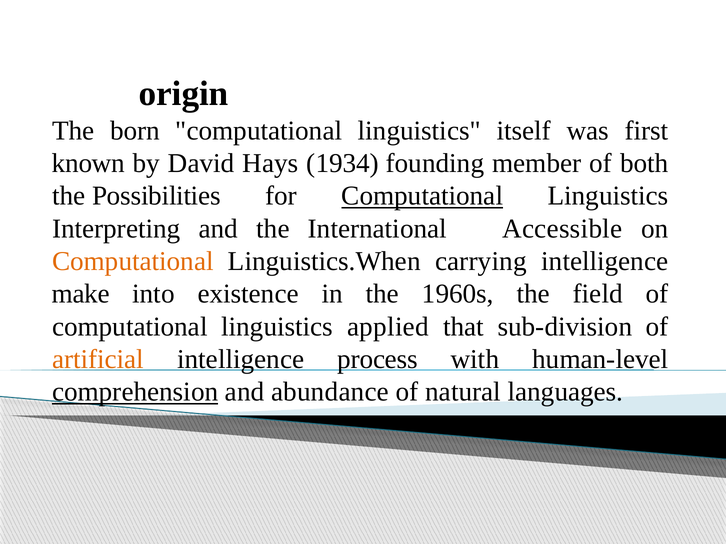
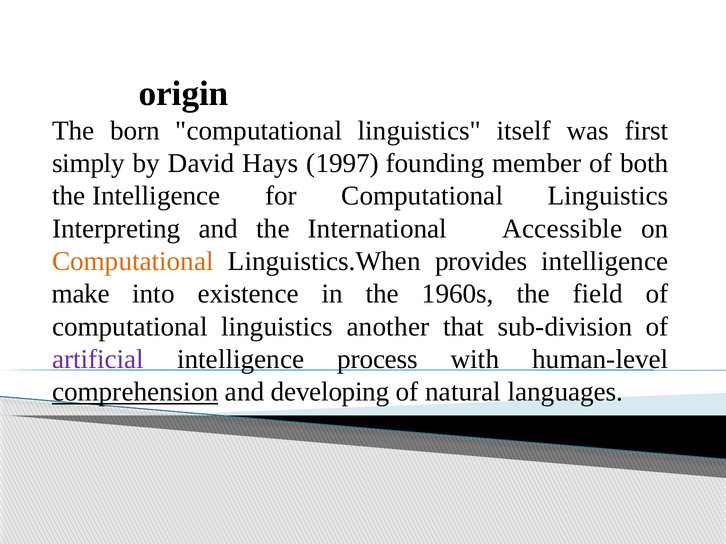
known: known -> simply (88, 163)
1934: 1934 -> 1997 (343, 163)
the Possibilities: Possibilities -> Intelligence (156, 196)
Computational underline: present -> none (422, 196)
carrying: carrying -> provides (481, 262)
applied: applied -> another (388, 327)
artificial colour: orange -> purple (98, 360)
abundance: abundance -> developing (330, 392)
